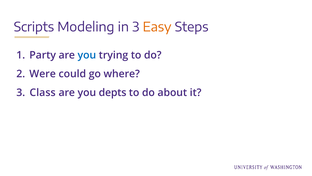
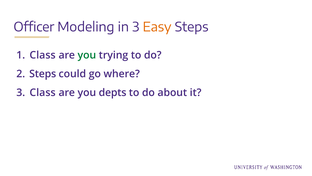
Scripts: Scripts -> Officer (34, 27)
Party: Party -> Class (43, 55)
you colour: blue -> green (87, 55)
Were: Were -> Steps (43, 74)
